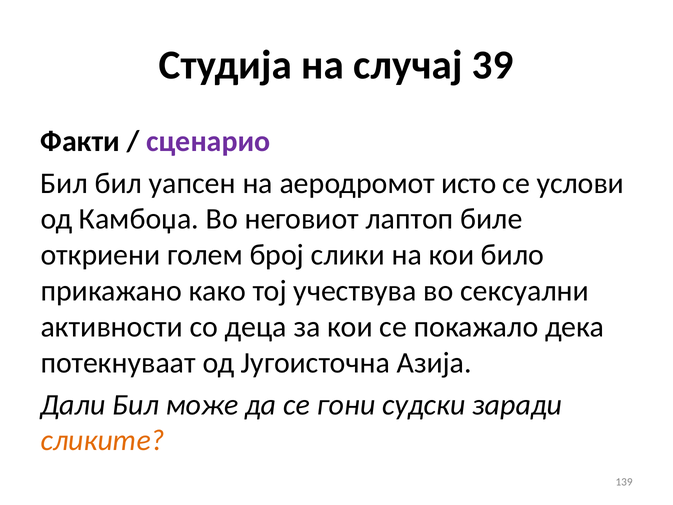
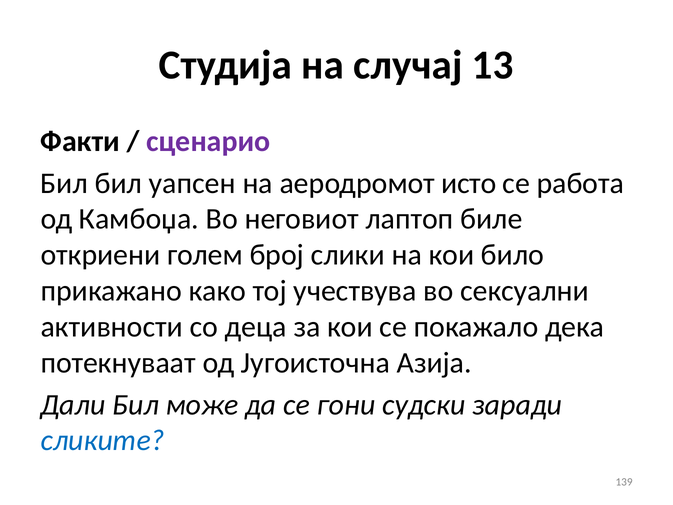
39: 39 -> 13 (493, 65)
услови: услови -> работа (580, 183)
сликите colour: orange -> blue (103, 440)
